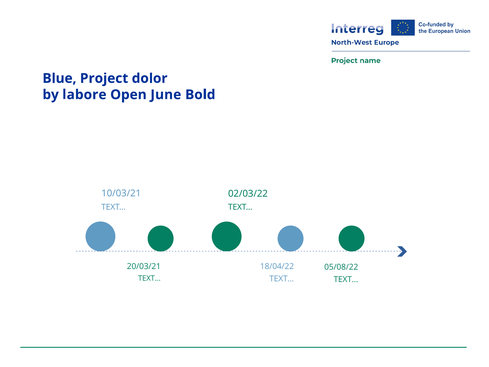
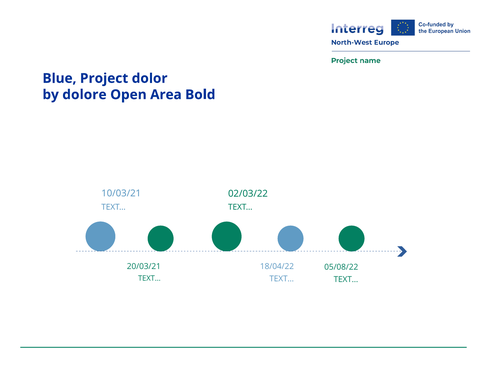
labore: labore -> dolore (84, 95)
June: June -> Area (166, 95)
